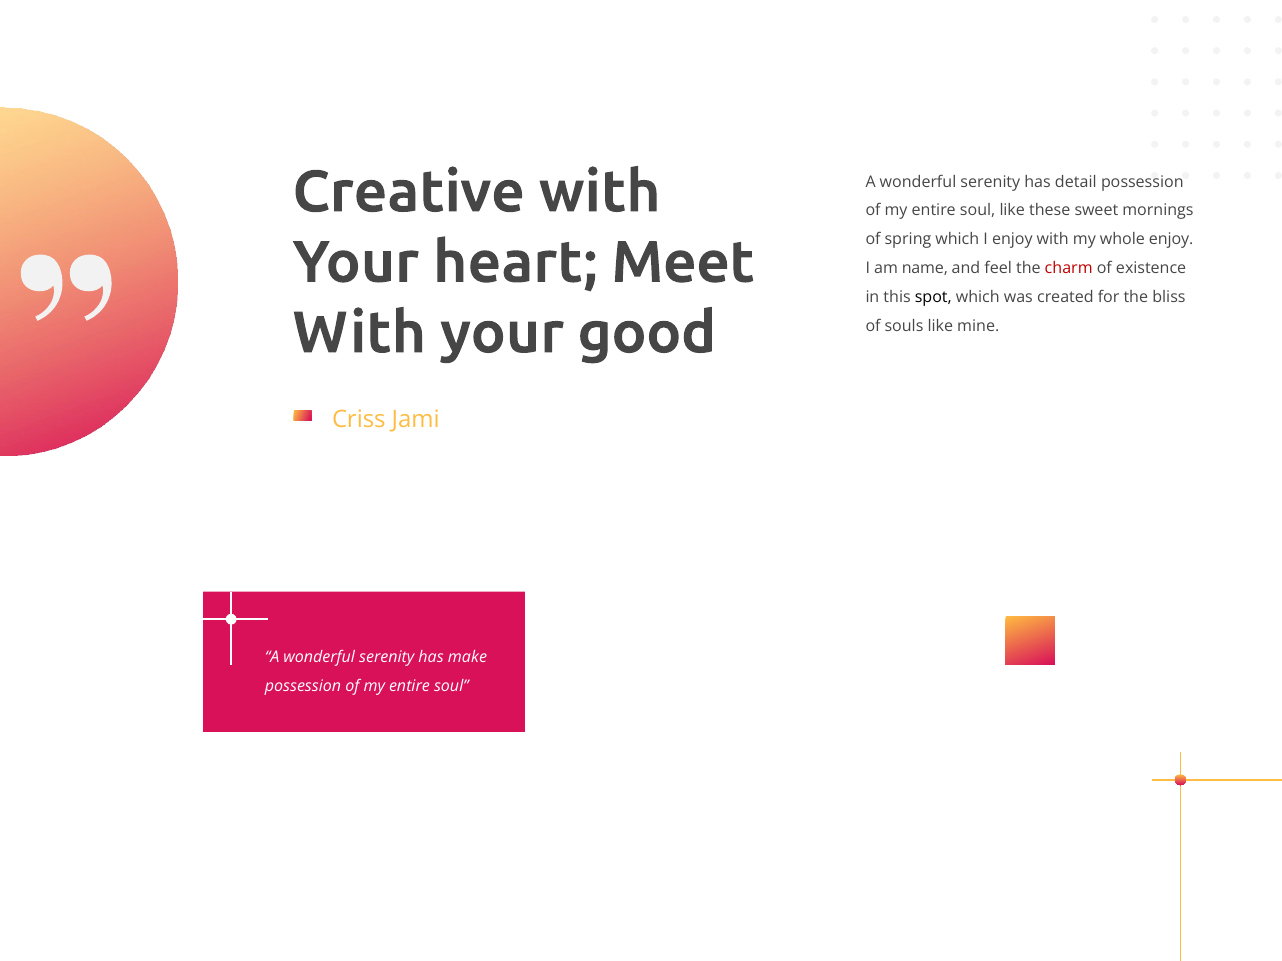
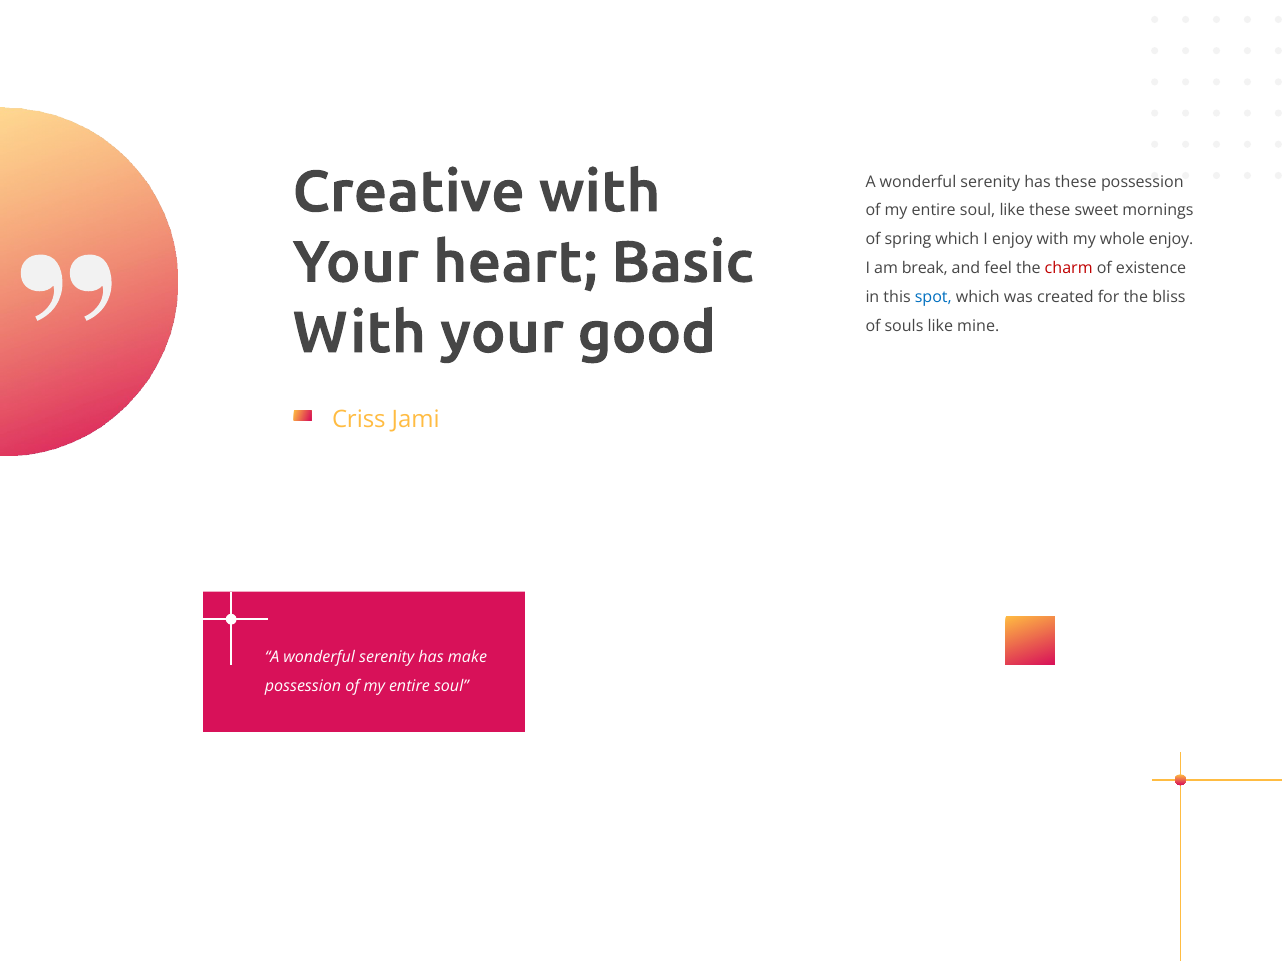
has detail: detail -> these (1076, 182)
Meet: Meet -> Basic (683, 263)
name: name -> break (925, 269)
spot colour: black -> blue (933, 298)
